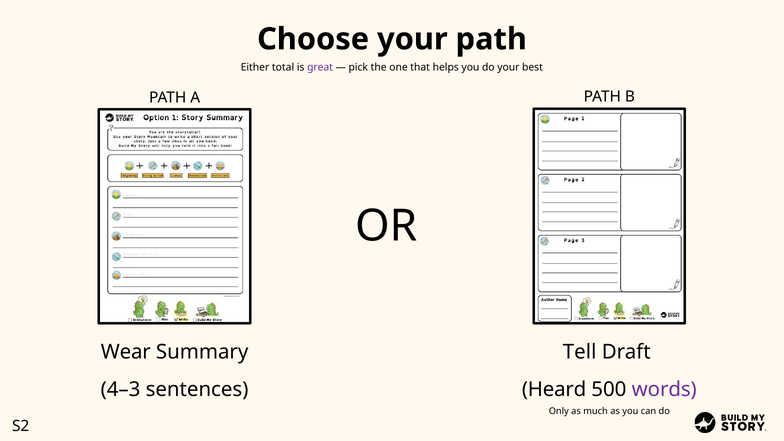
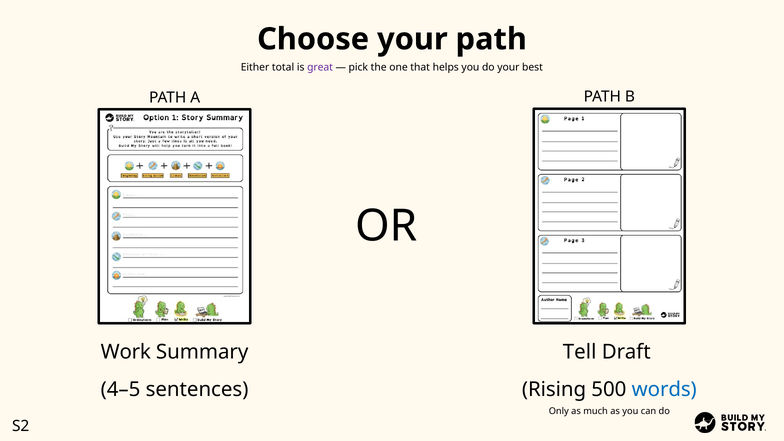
Wear: Wear -> Work (126, 352)
4–3: 4–3 -> 4–5 (121, 389)
Heard: Heard -> Rising (554, 389)
words colour: purple -> blue (664, 389)
